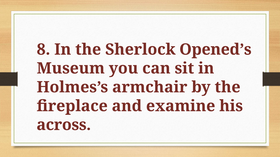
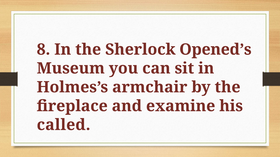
across: across -> called (64, 125)
